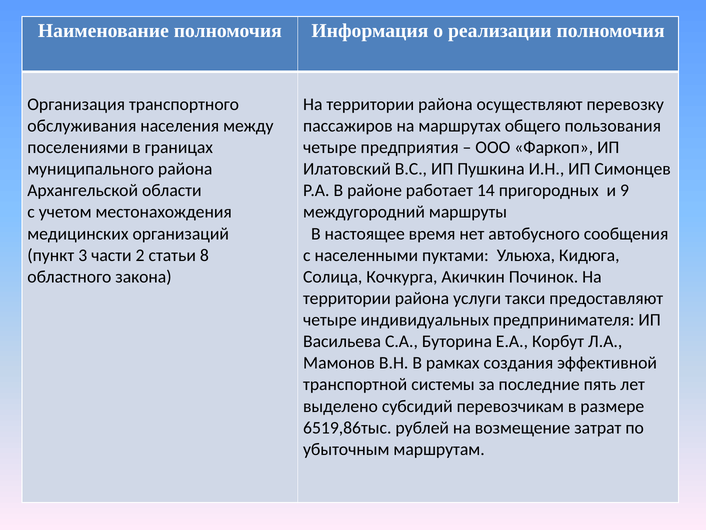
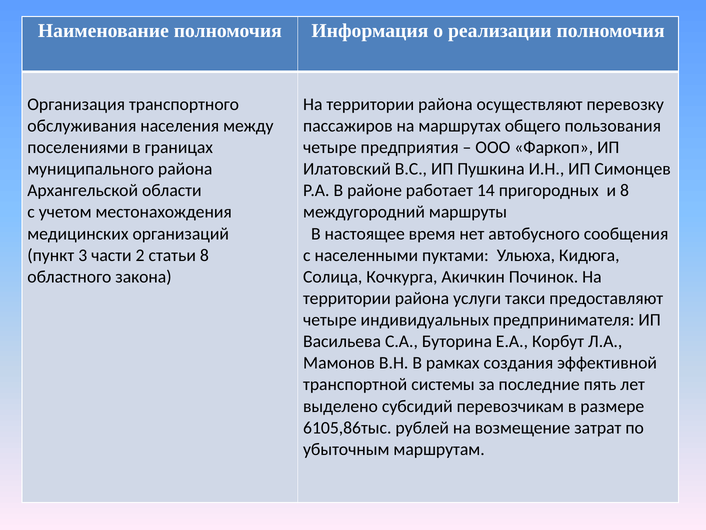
и 9: 9 -> 8 (625, 190)
6519,86тыс: 6519,86тыс -> 6105,86тыс (347, 427)
